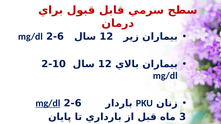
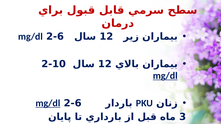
mg/dl underline: none -> present (165, 76)
